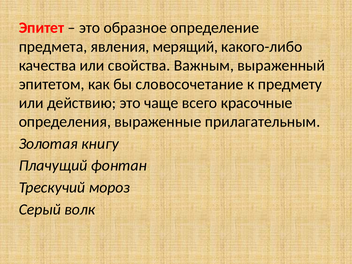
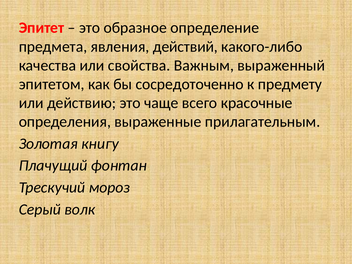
мерящий: мерящий -> действий (185, 47)
словосочетание: словосочетание -> сосредоточенно (190, 84)
